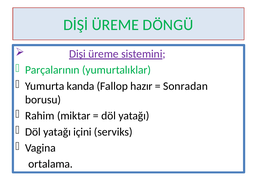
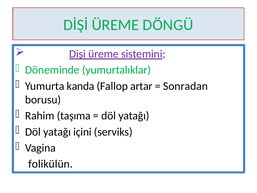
Parçalarının: Parçalarının -> Döneminde (52, 70)
hazır: hazır -> artar (141, 86)
miktar: miktar -> taşıma (74, 116)
ortalama: ortalama -> folikülün (51, 164)
